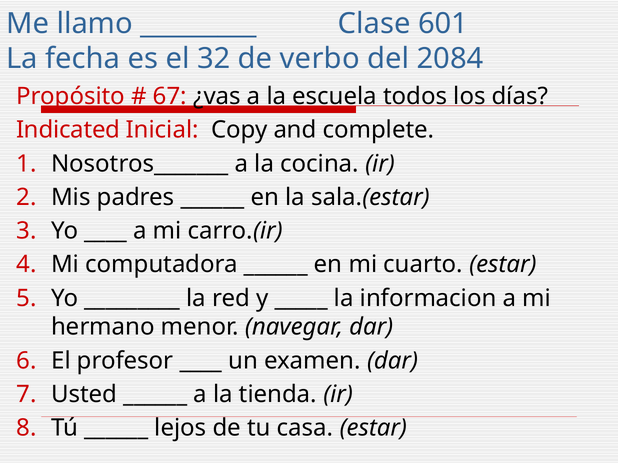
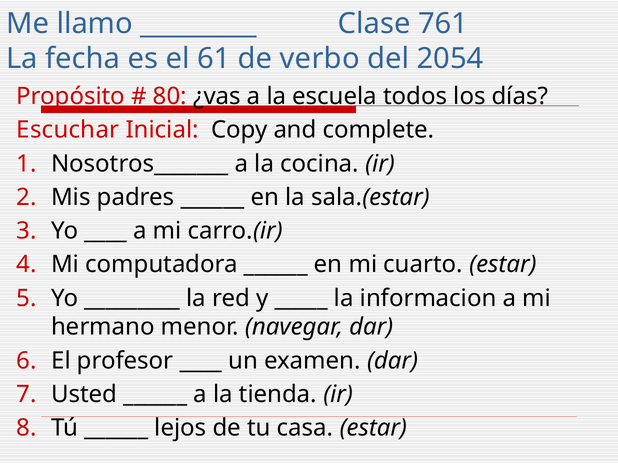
601: 601 -> 761 (443, 23)
32: 32 -> 61 (214, 58)
2084: 2084 -> 2054 (450, 58)
67: 67 -> 80 (170, 96)
Indicated: Indicated -> Escuchar (68, 130)
